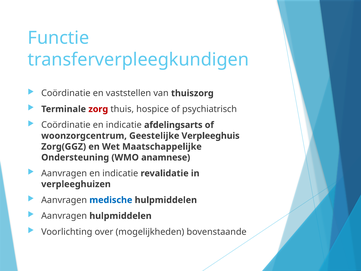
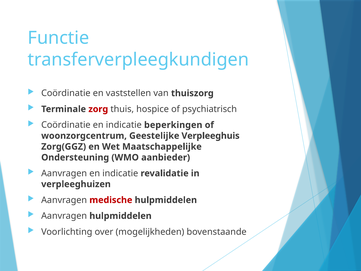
afdelingsarts: afdelingsarts -> beperkingen (173, 125)
anamnese: anamnese -> aanbieder (166, 157)
medische colour: blue -> red (111, 200)
